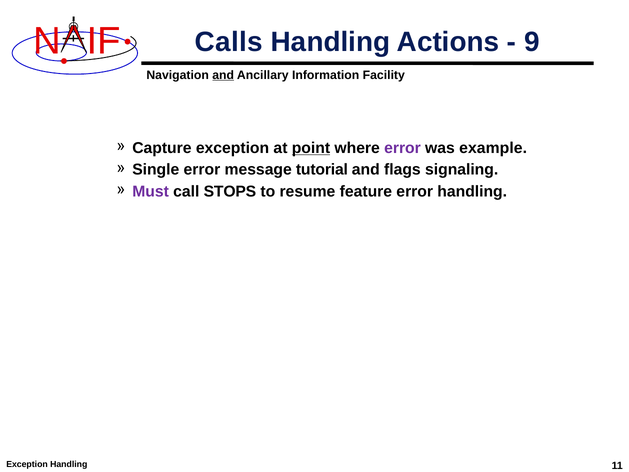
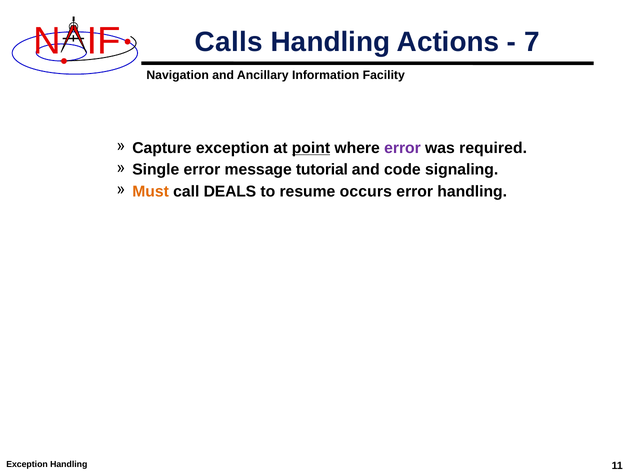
9: 9 -> 7 (532, 42)
and underline: present -> none (223, 75)
example: example -> required (493, 148)
flags: flags -> code (402, 170)
Must colour: purple -> orange (151, 191)
STOPS: STOPS -> DEALS (230, 191)
feature: feature -> occurs (366, 191)
